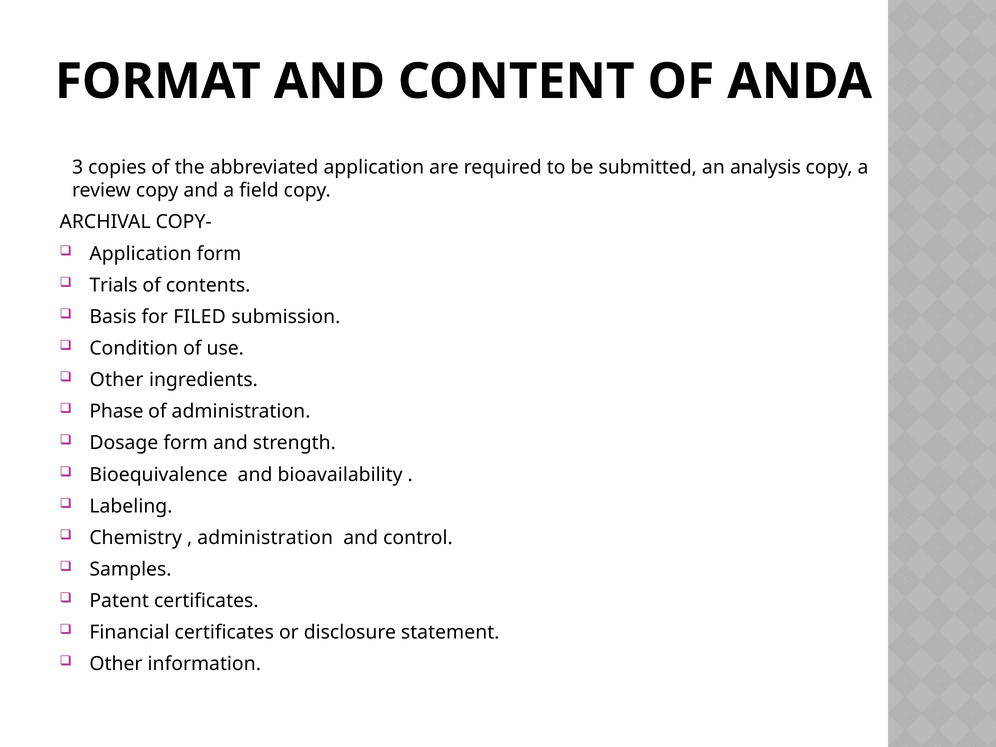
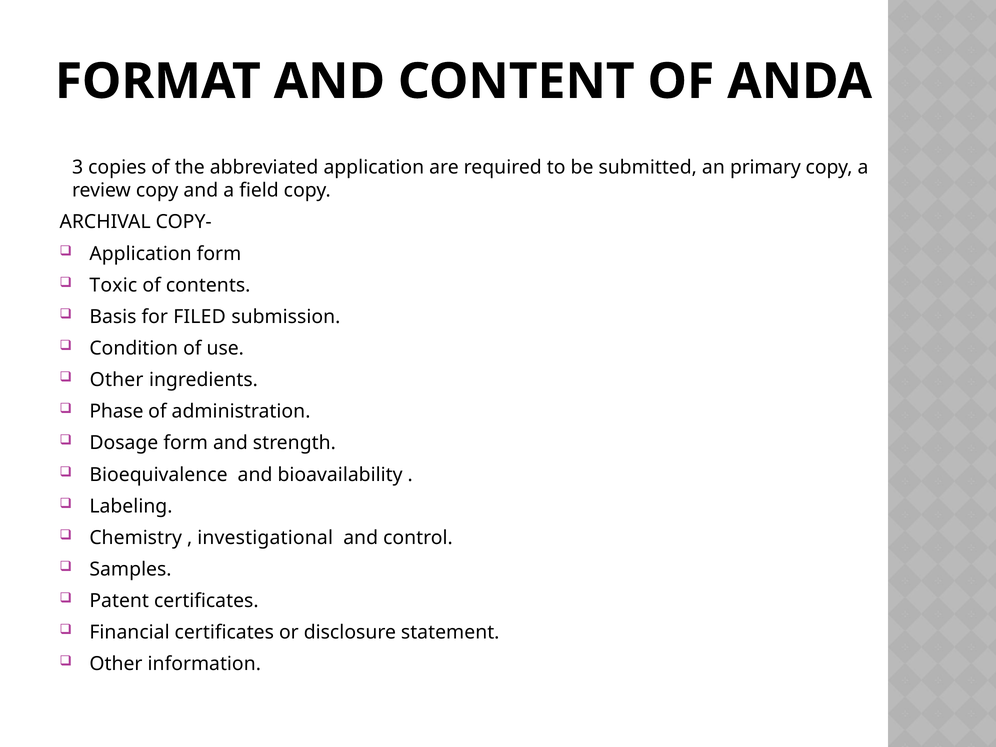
analysis: analysis -> primary (765, 167)
Trials: Trials -> Toxic (113, 285)
administration: administration -> investigational (265, 538)
